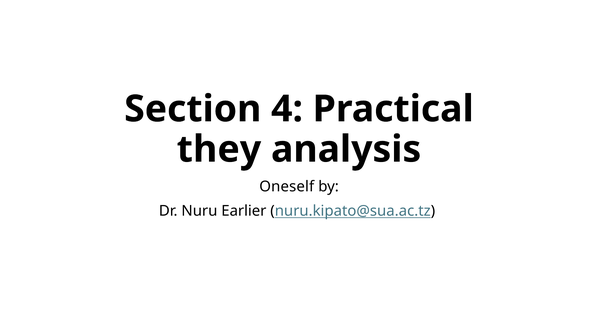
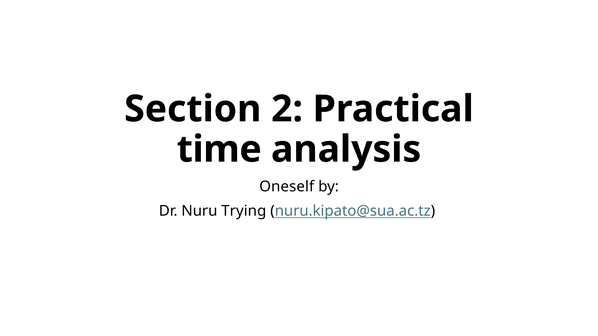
4: 4 -> 2 (287, 109)
they: they -> time (219, 149)
Earlier: Earlier -> Trying (244, 211)
